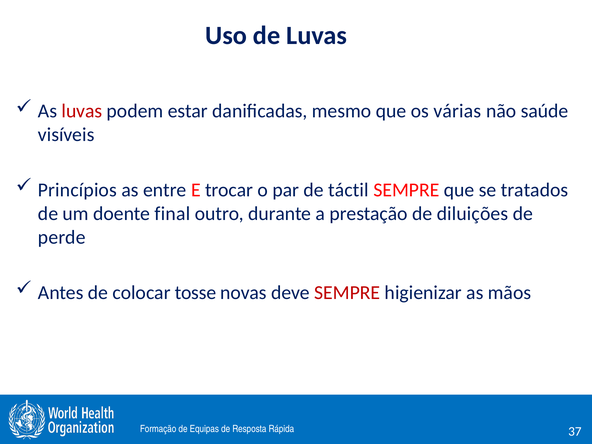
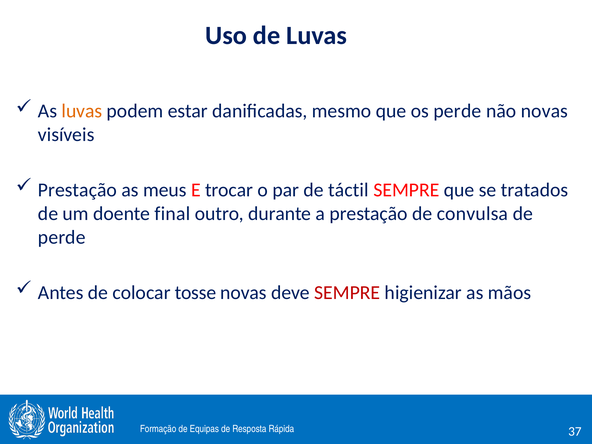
luvas colour: red -> orange (82, 111)
os várias: várias -> perde (457, 111)
não saúde: saúde -> novas (544, 111)
Princípios: Princípios -> Prestação (77, 190)
entre: entre -> meus (165, 190)
diluições: diluições -> convulsa (472, 214)
